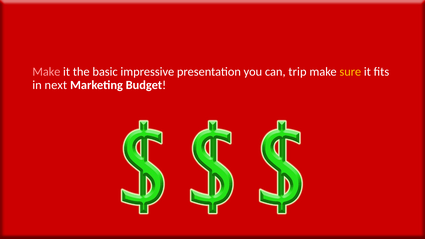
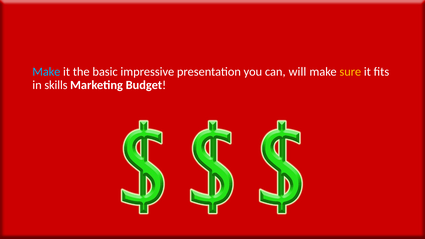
Make colour: pink -> light blue (46, 72)
trip: trip -> will (297, 72)
next: next -> skills (56, 85)
